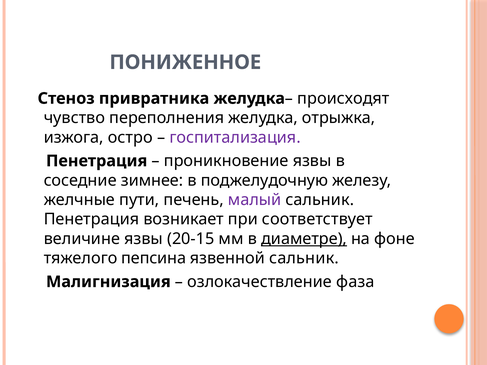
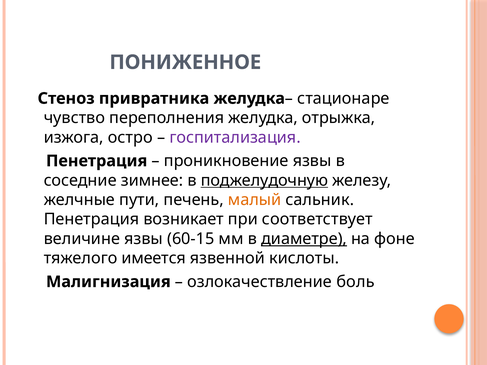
происходят: происходят -> стационаре (343, 99)
поджелудочную underline: none -> present (264, 180)
малый colour: purple -> orange (255, 200)
20-15: 20-15 -> 60-15 (191, 239)
пепсина: пепсина -> имеется (154, 258)
язвенной сальник: сальник -> кислоты (304, 258)
фаза: фаза -> боль (355, 282)
